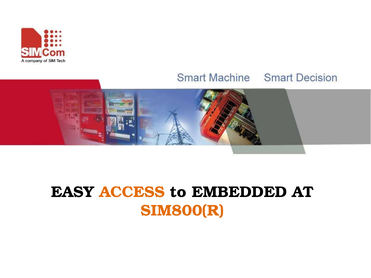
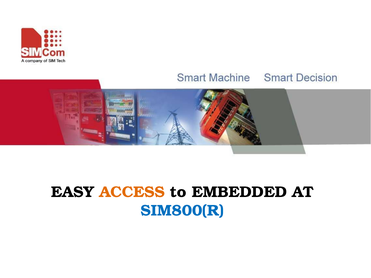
SIM800(R colour: orange -> blue (182, 211)
